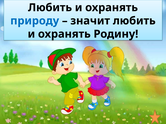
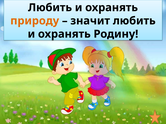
природу colour: blue -> orange (35, 21)
